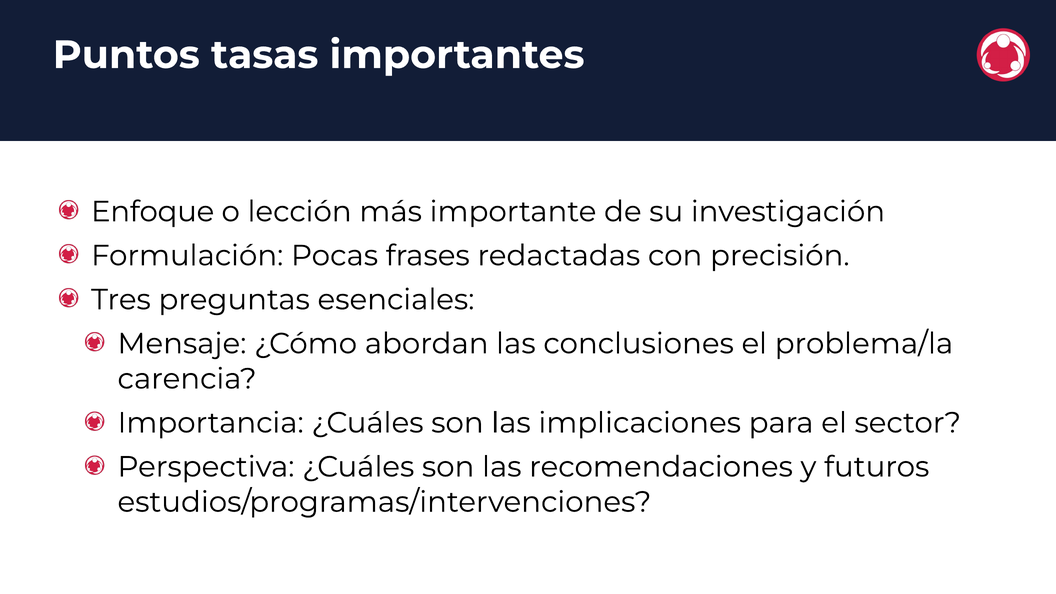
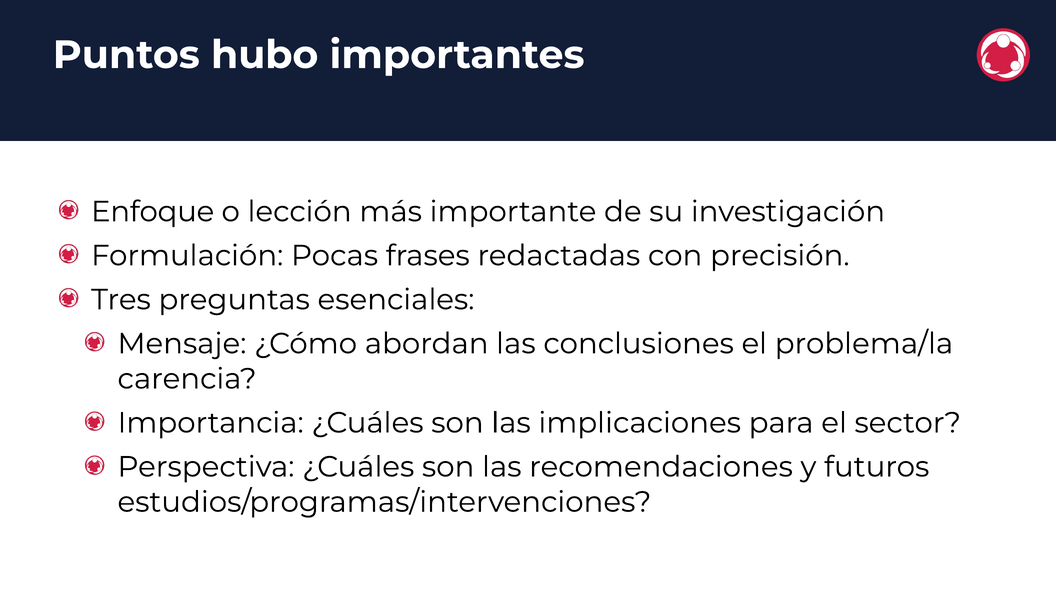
tasas: tasas -> hubo (265, 55)
